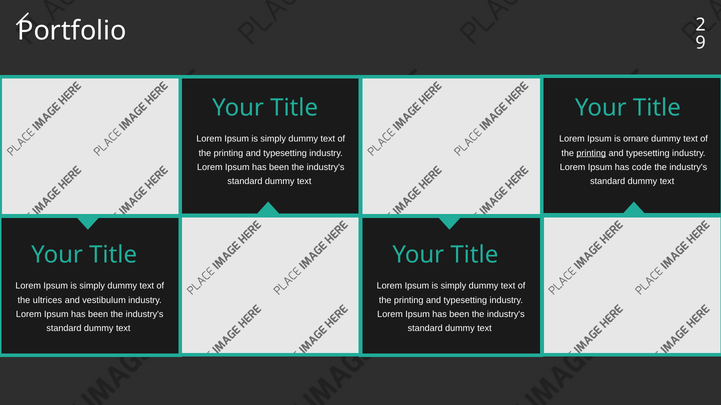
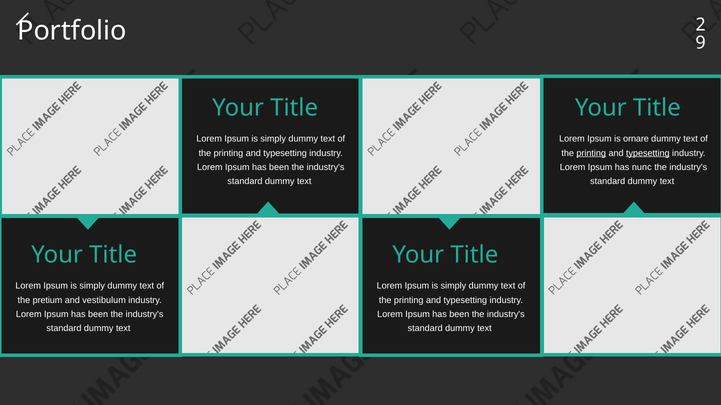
typesetting underline: none -> present (648, 153)
code: code -> nunc (642, 167)
ultrices: ultrices -> pretium (48, 300)
